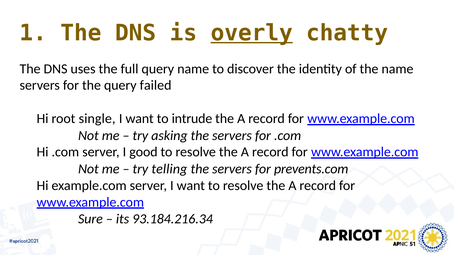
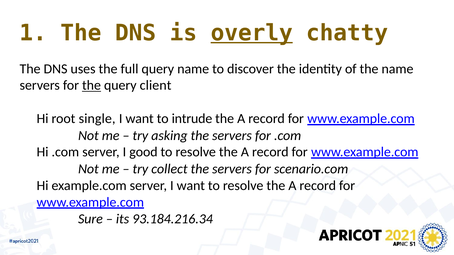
the underline: none -> present (92, 86)
failed: failed -> client (156, 86)
telling: telling -> collect (169, 169)
prevents.com: prevents.com -> scenario.com (311, 169)
